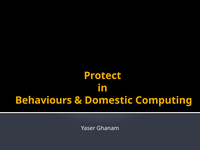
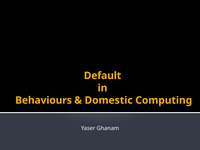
Protect: Protect -> Default (103, 76)
